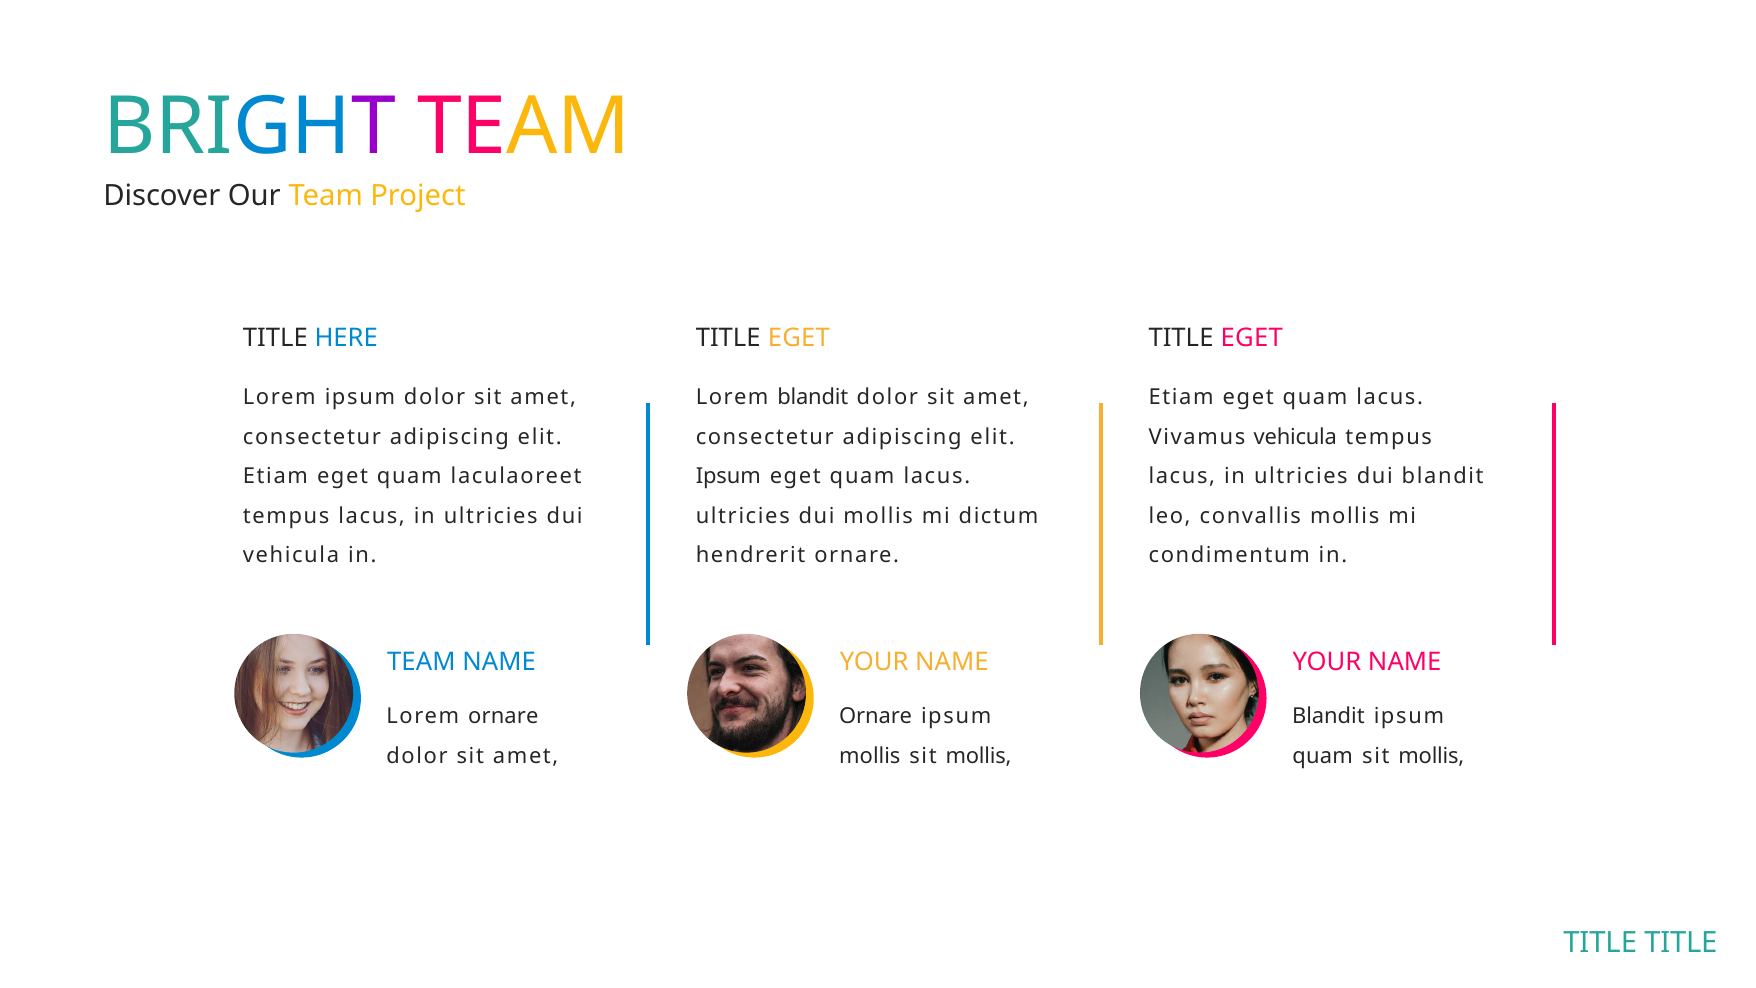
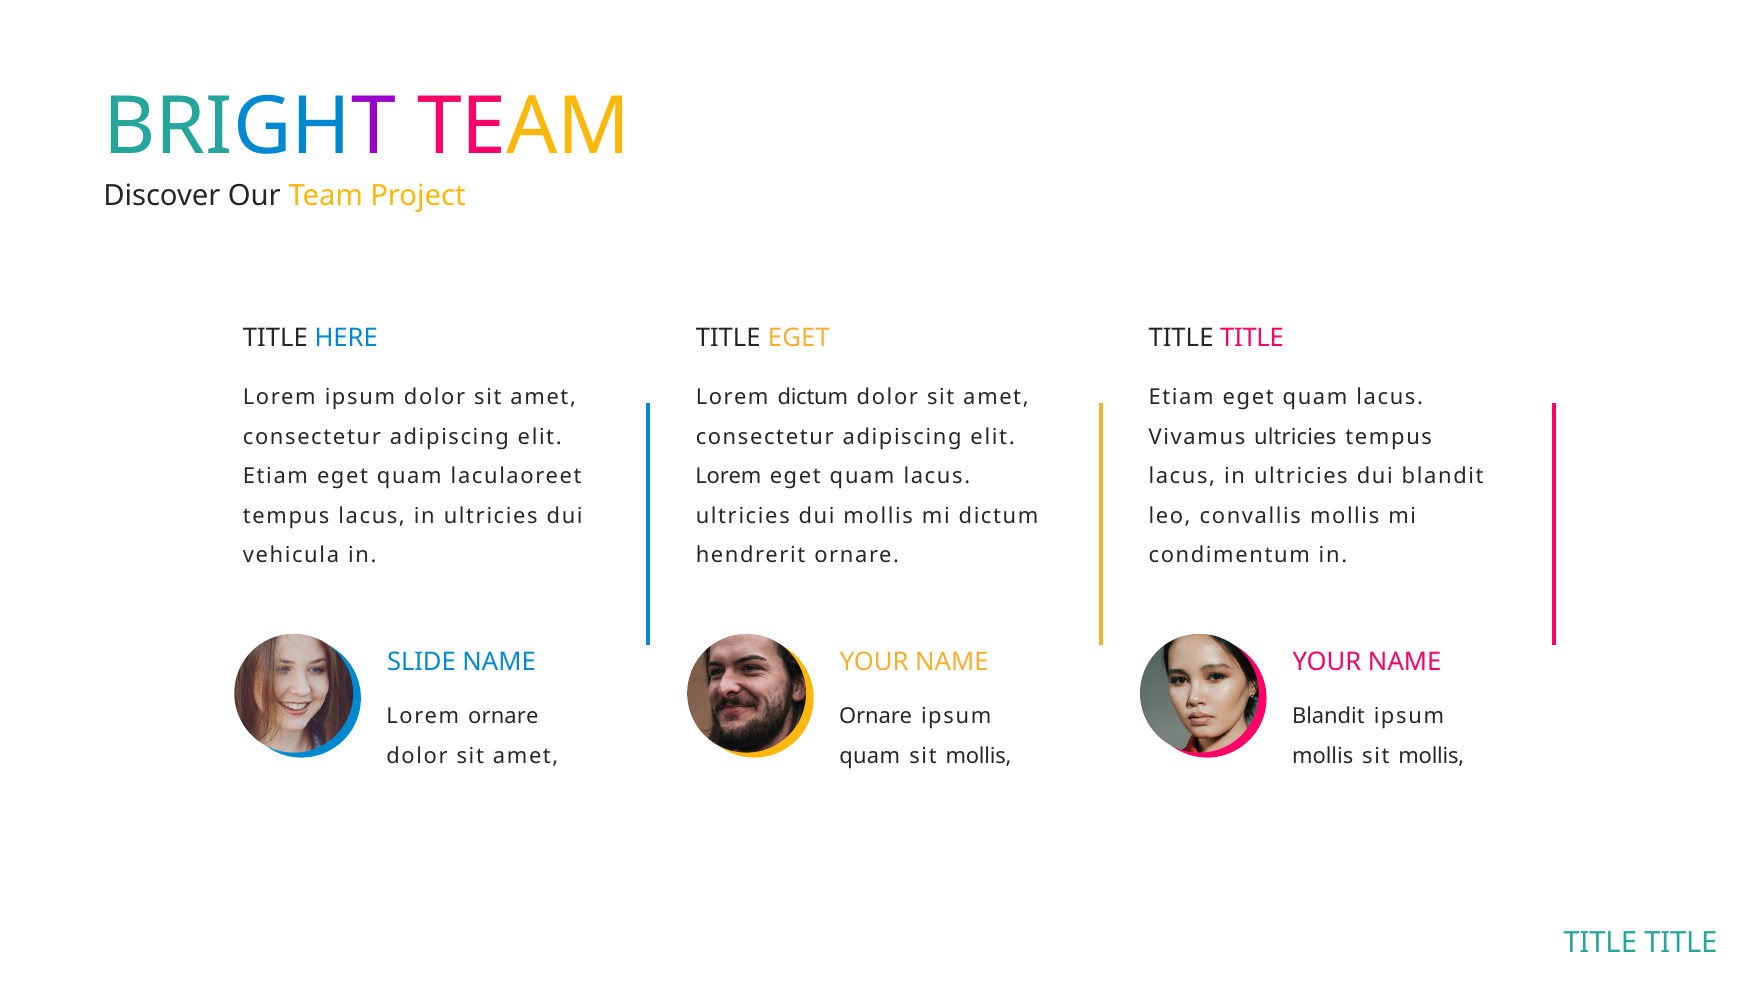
EGET: EGET -> TITLE (1252, 338)
Lorem blandit: blandit -> dictum (813, 397)
Vivamus vehicula: vehicula -> ultricies (1295, 437)
Ipsum: Ipsum -> Lorem (728, 476)
TEAM: TEAM -> SLIDE (421, 661)
mollis: mollis -> quam (870, 756)
quam: quam -> mollis (1323, 756)
